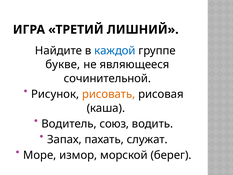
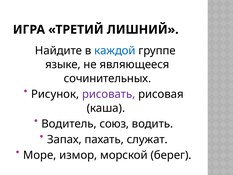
букве: букве -> языке (63, 64)
сочинительной: сочинительной -> сочинительных (107, 78)
рисовать colour: orange -> purple (109, 94)
